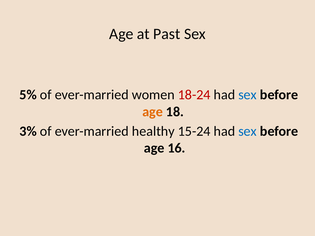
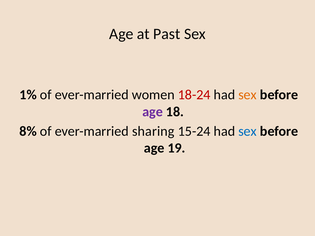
5%: 5% -> 1% (28, 95)
sex colour: blue -> orange (247, 95)
age colour: orange -> purple (153, 112)
3%: 3% -> 8% (28, 131)
healthy: healthy -> sharing (153, 131)
16: 16 -> 19 (176, 148)
